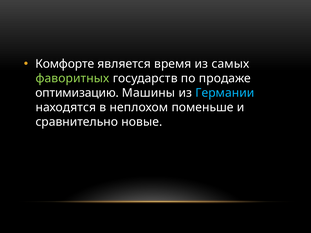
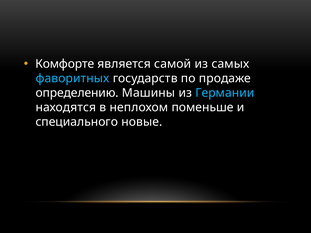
время: время -> самой (173, 64)
фаворитных colour: light green -> light blue (72, 79)
оптимизацию: оптимизацию -> определению (77, 93)
сравнительно: сравнительно -> специального (77, 122)
